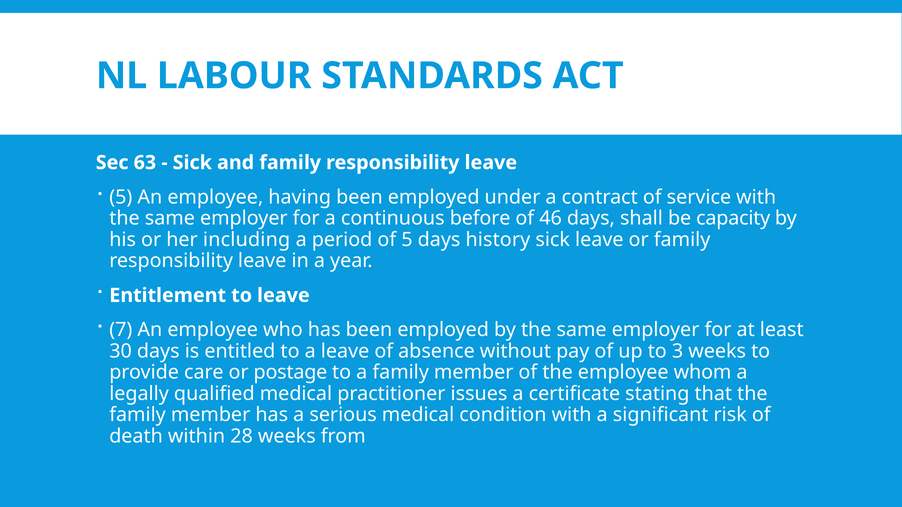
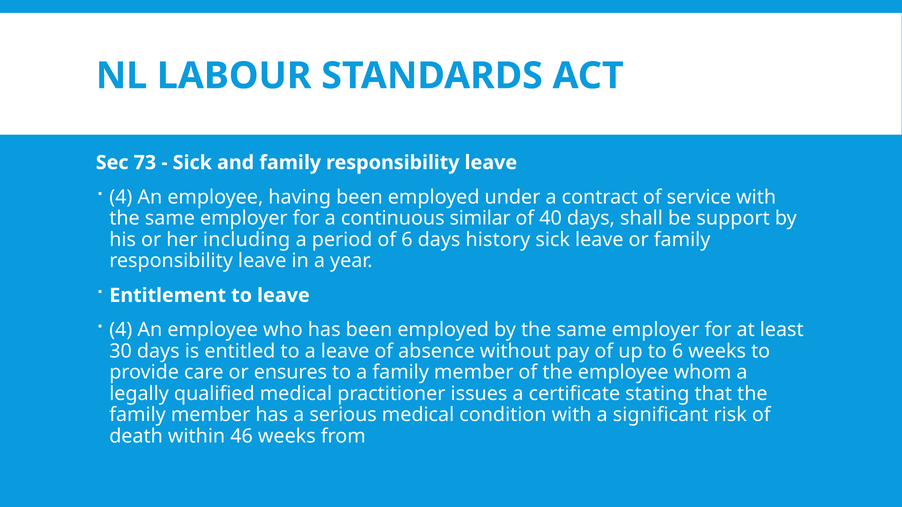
63: 63 -> 73 (145, 163)
5: 5 -> 4 (121, 197)
before: before -> similar (480, 219)
46: 46 -> 40 (551, 219)
capacity: capacity -> support (733, 219)
of 5: 5 -> 6 (407, 240)
7: 7 -> 4 (121, 330)
to 3: 3 -> 6 (678, 351)
postage: postage -> ensures (290, 373)
28: 28 -> 46 (242, 437)
